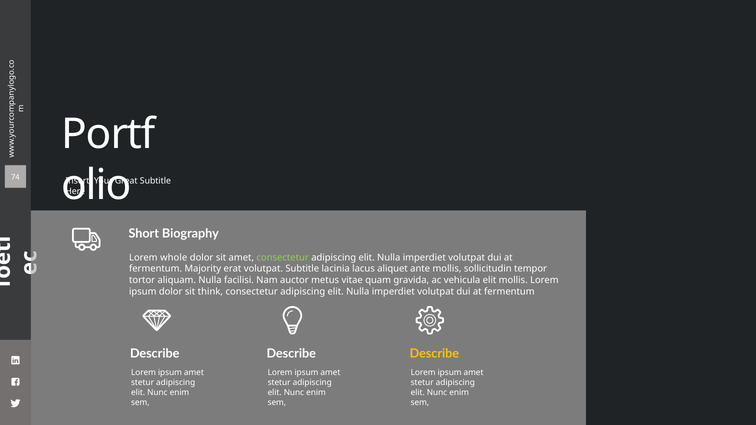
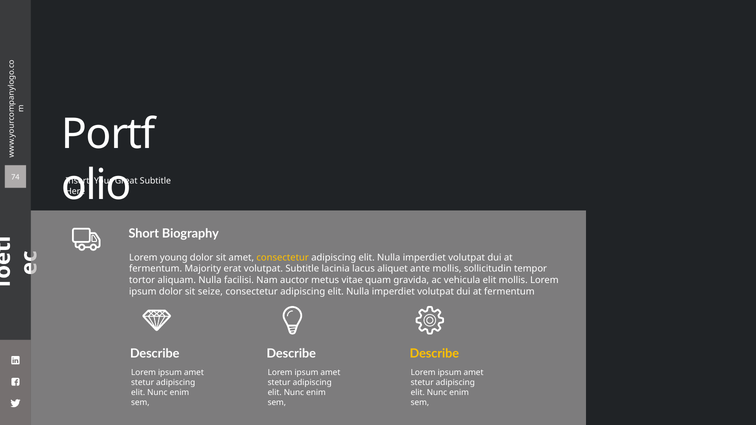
whole: whole -> young (174, 258)
consectetur colour: light green -> yellow (283, 258)
think: think -> seize (210, 292)
